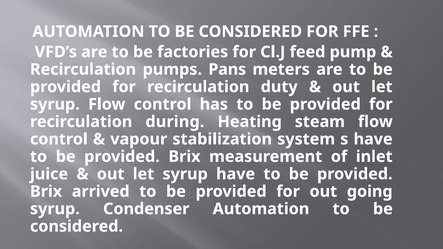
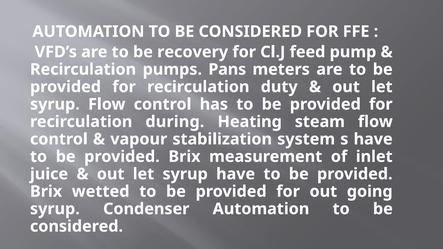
factories: factories -> recovery (193, 52)
arrived: arrived -> wetted (101, 192)
